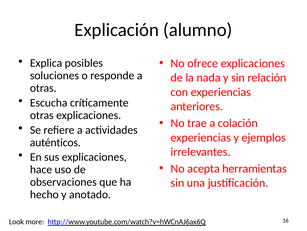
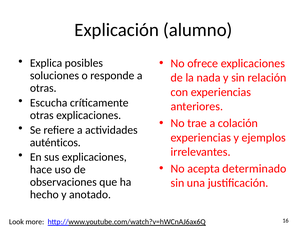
herramientas: herramientas -> determinado (254, 168)
